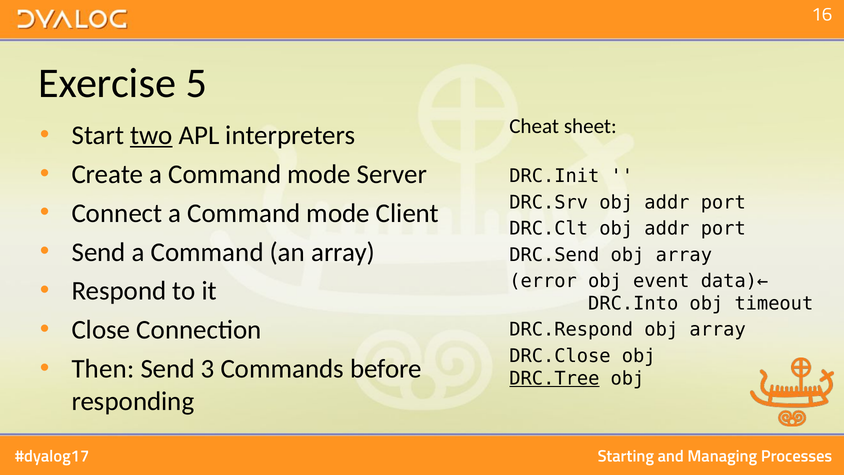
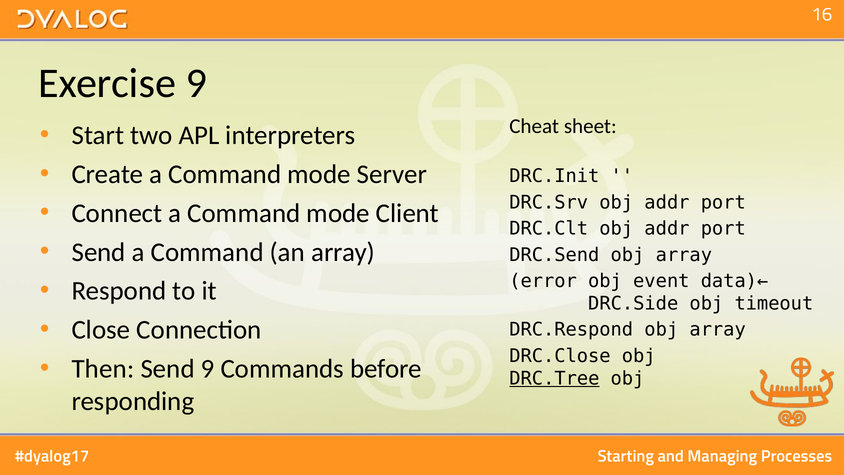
Exercise 5: 5 -> 9 (196, 83)
two underline: present -> none (151, 135)
DRC.Into: DRC.Into -> DRC.Side (633, 303)
Send 3: 3 -> 9 (208, 369)
